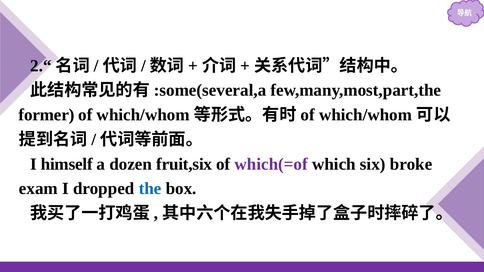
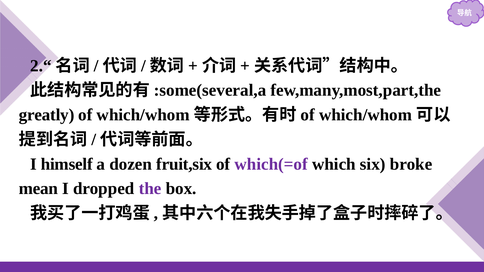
former: former -> greatly (47, 115)
exam: exam -> mean (38, 189)
the colour: blue -> purple (150, 189)
